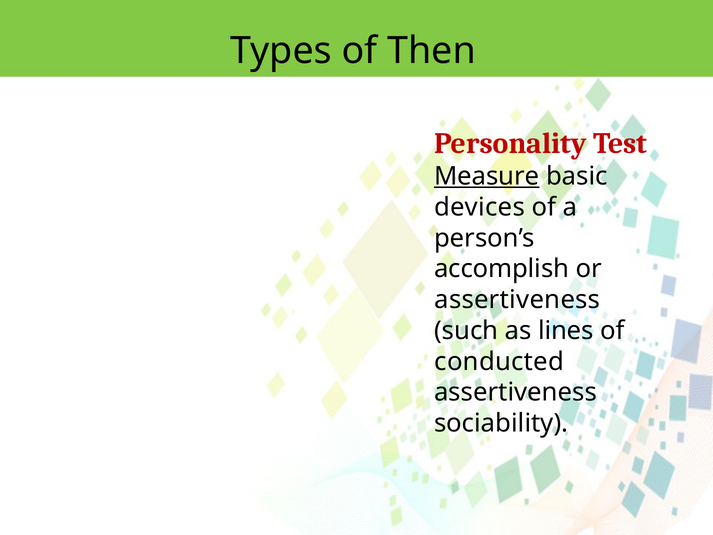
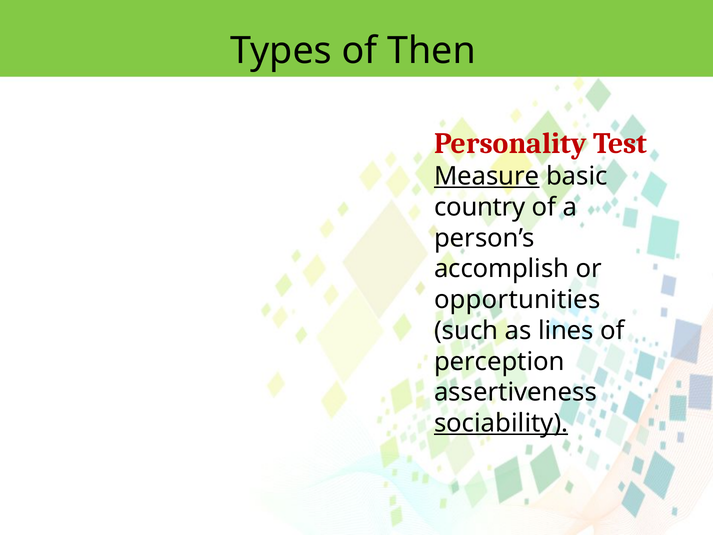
devices: devices -> country (480, 207)
assertiveness: assertiveness -> opportunities (517, 300)
conducted: conducted -> perception (499, 361)
sociability underline: none -> present (501, 423)
